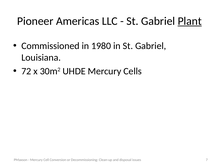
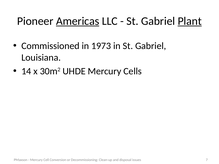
Americas underline: none -> present (78, 21)
1980: 1980 -> 1973 (101, 46)
72: 72 -> 14 (26, 71)
